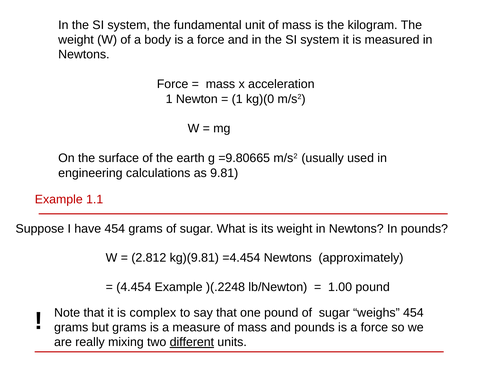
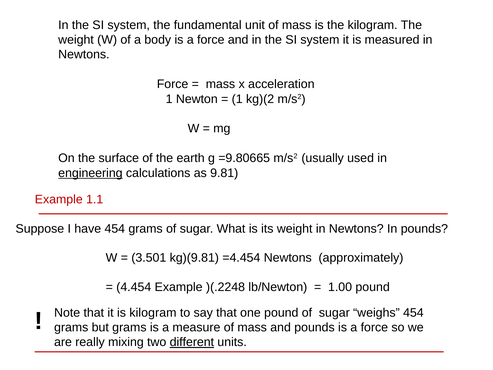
kg)(0: kg)(0 -> kg)(2 (260, 99)
engineering underline: none -> present (90, 173)
2.812: 2.812 -> 3.501 (149, 257)
is complex: complex -> kilogram (153, 312)
